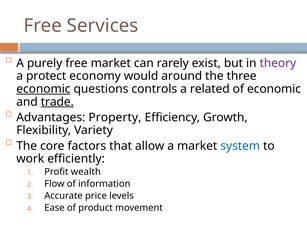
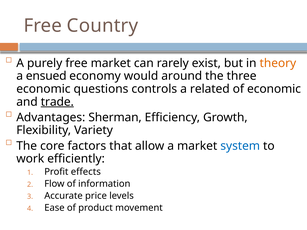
Services: Services -> Country (102, 26)
theory colour: purple -> orange (278, 63)
protect: protect -> ensued (46, 76)
economic underline: present -> none (43, 89)
Property: Property -> Sherman (115, 118)
wealth: wealth -> effects (86, 172)
